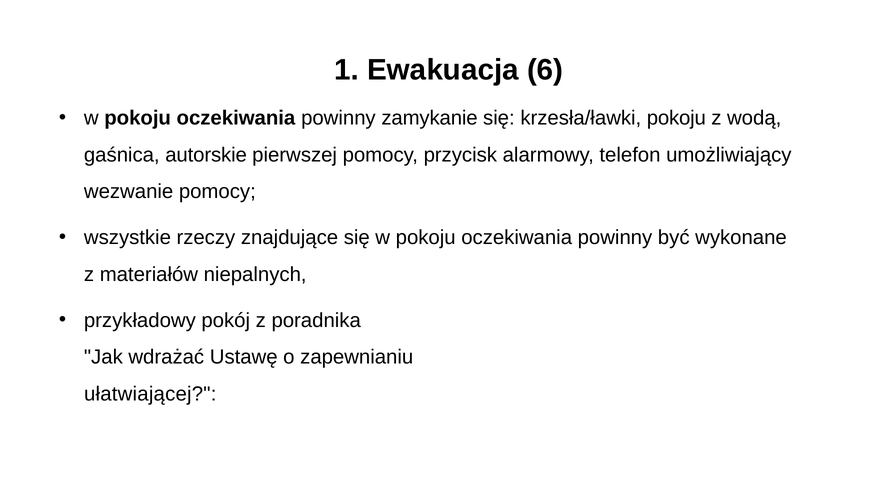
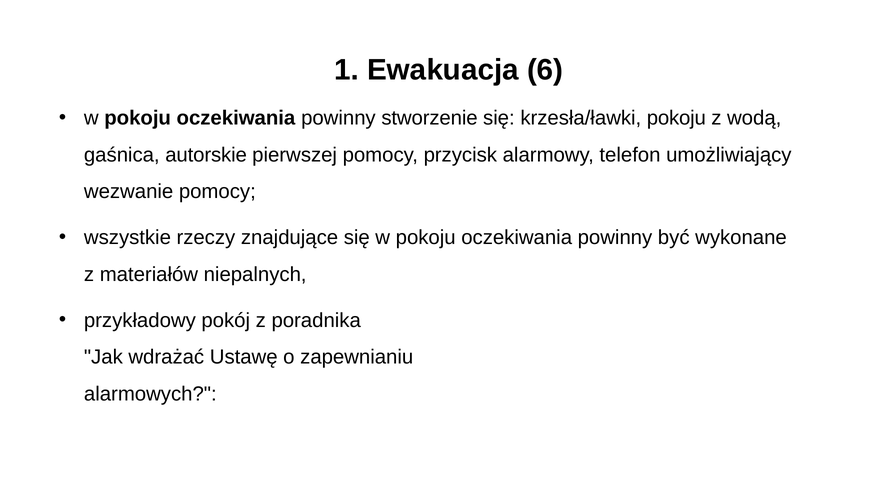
zamykanie: zamykanie -> stworzenie (430, 118)
ułatwiającej: ułatwiającej -> alarmowych (150, 393)
